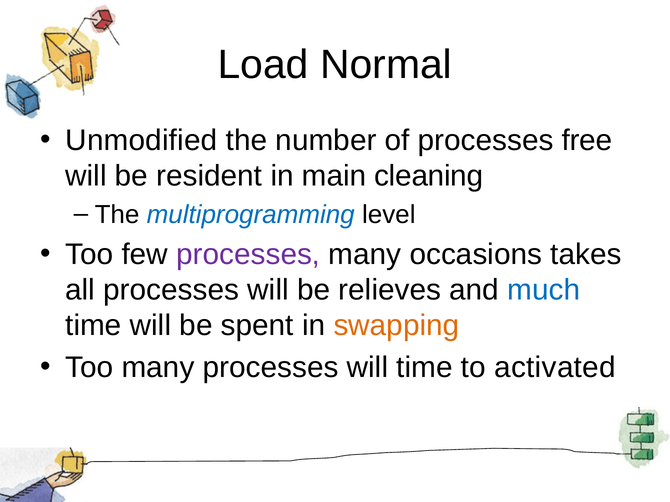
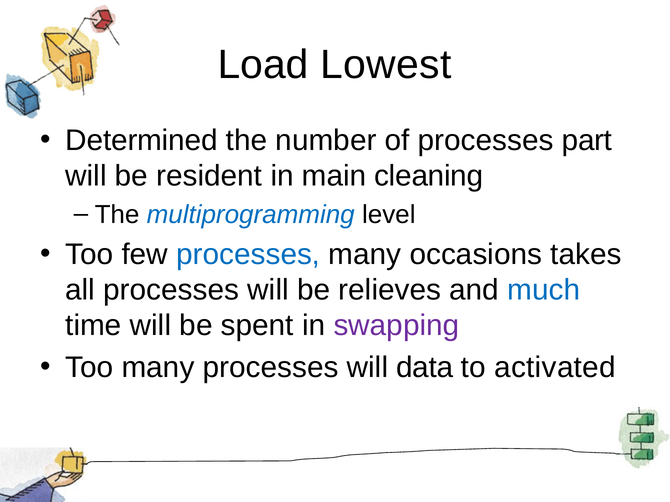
Normal: Normal -> Lowest (386, 65)
Unmodified: Unmodified -> Determined (142, 141)
free: free -> part (587, 141)
processes colour: purple -> blue (248, 255)
swapping colour: orange -> purple (396, 326)
will time: time -> data (425, 368)
